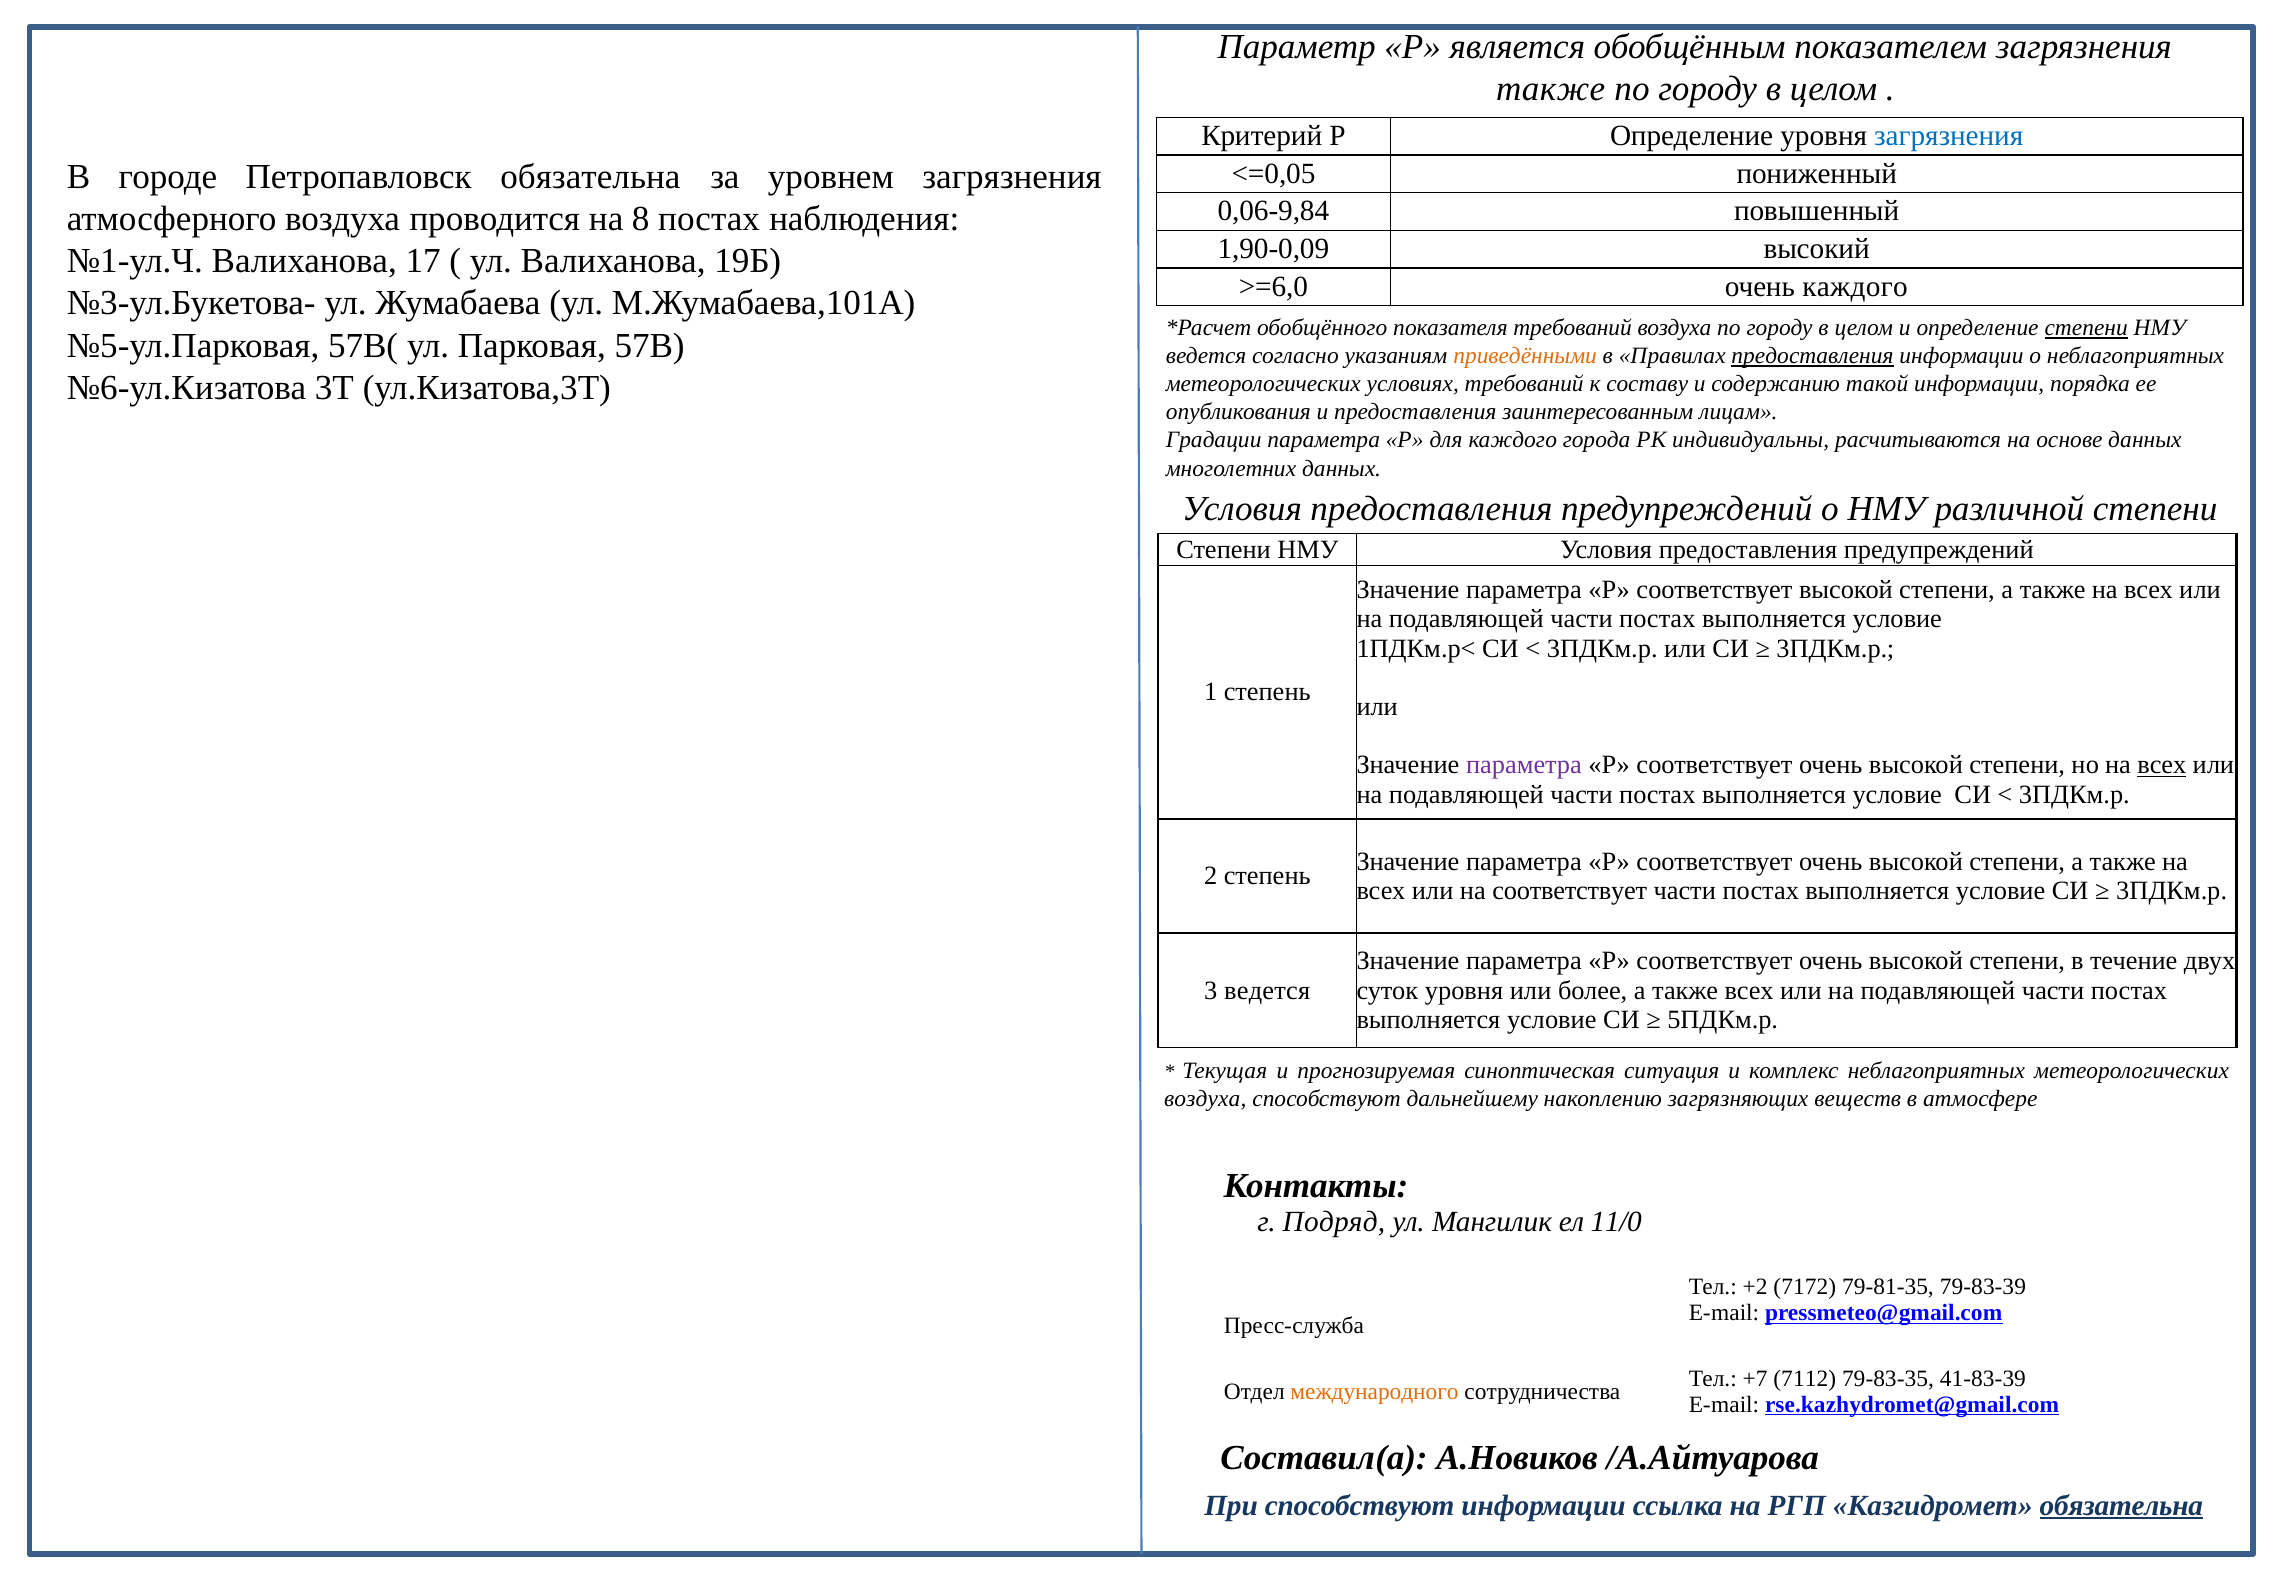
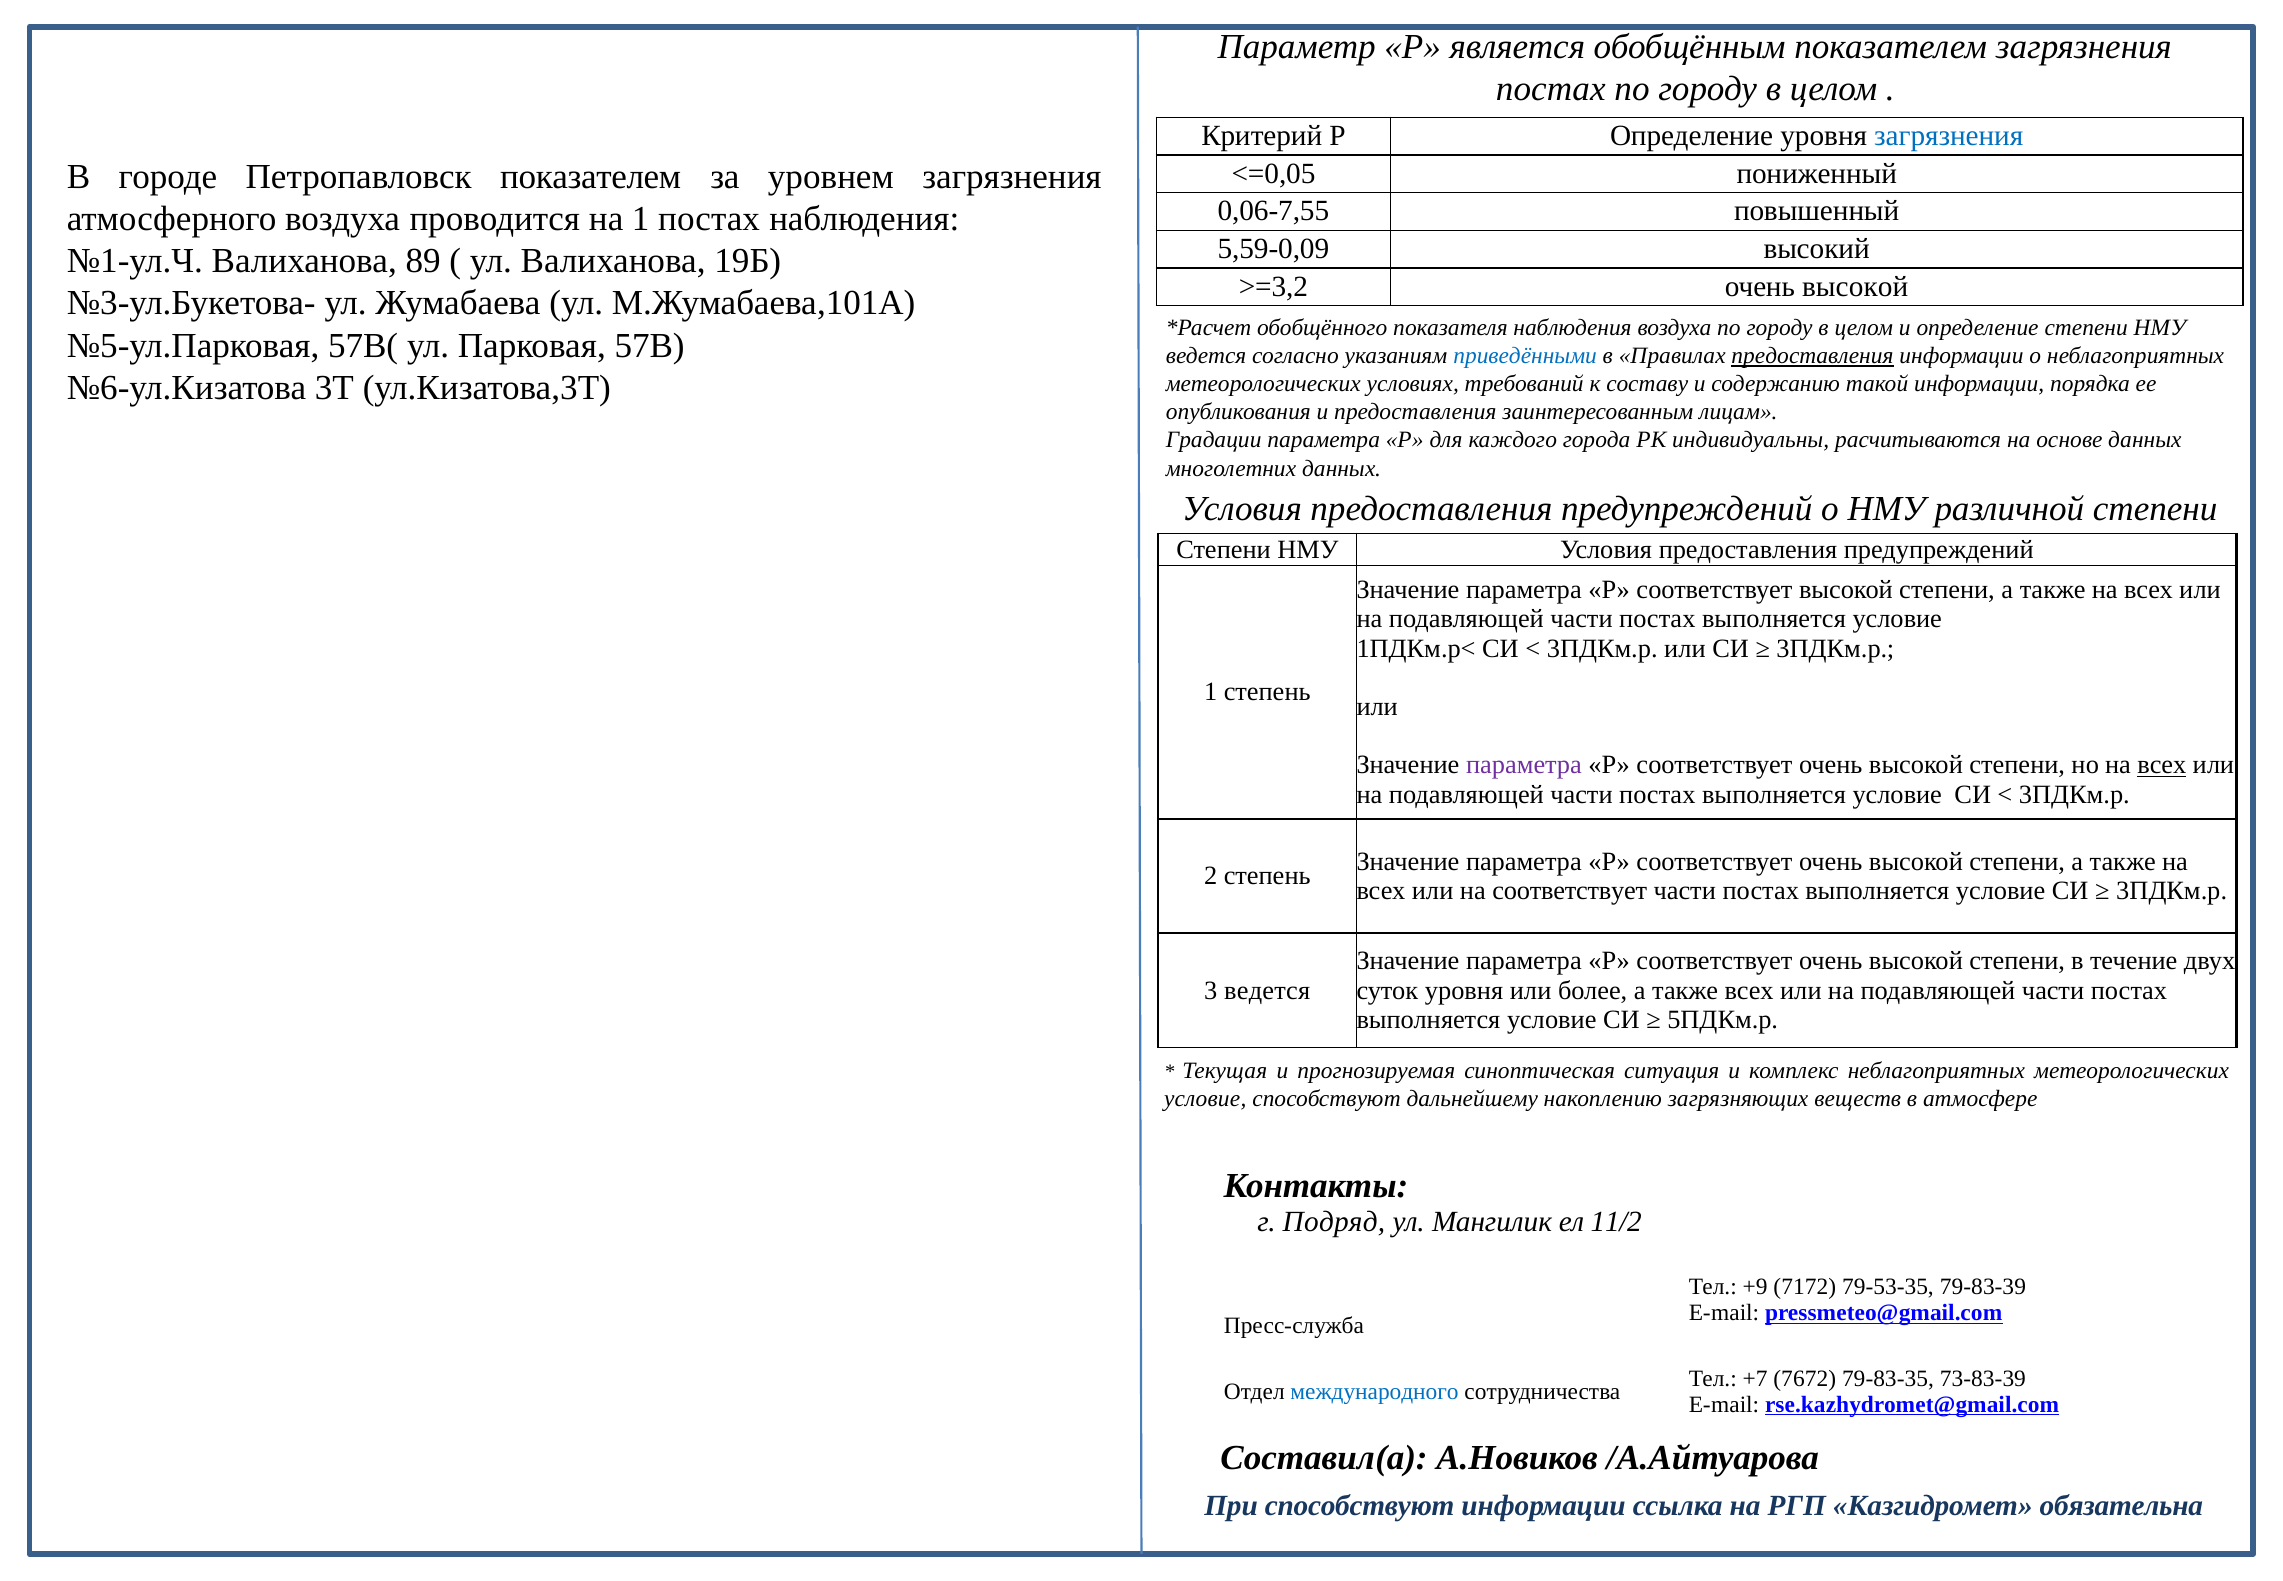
также: также -> постах (1551, 89)
Петропавловск обязательна: обязательна -> показателем (591, 177)
0,06-9,84: 0,06-9,84 -> 0,06-7,55 (1273, 211)
на 8: 8 -> 1 (641, 219)
1,90-0,09: 1,90-0,09 -> 5,59-0,09 (1273, 249)
17: 17 -> 89 (423, 261)
>=6,0: >=6,0 -> >=3,2 (1273, 286)
каждого: каждого -> высокой (1855, 286)
показателя требований: требований -> наблюдения (1572, 328)
степени underline: present -> none (2086, 328)
приведёнными colour: orange -> blue (1525, 356)
воздуха: воздуха -> условие (1205, 1098)
11/0: 11/0 -> 11/2 (1616, 1222)
+2: +2 -> +9 (1755, 1287)
79-81-35: 79-81-35 -> 79-53-35 (1888, 1287)
7112: 7112 -> 7672 (1805, 1378)
41-83-39: 41-83-39 -> 73-83-39 (1983, 1378)
международного colour: orange -> blue (1375, 1391)
обязательна underline: present -> none (2121, 1505)
